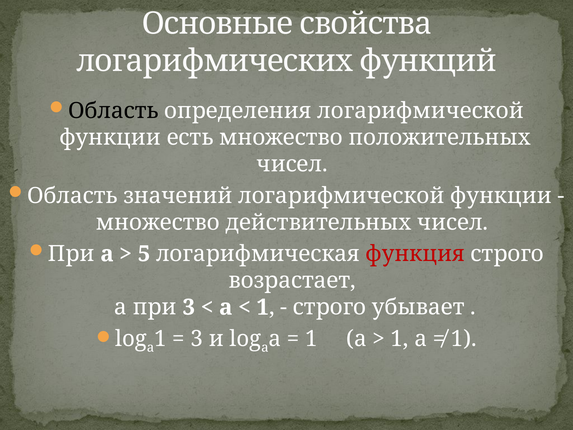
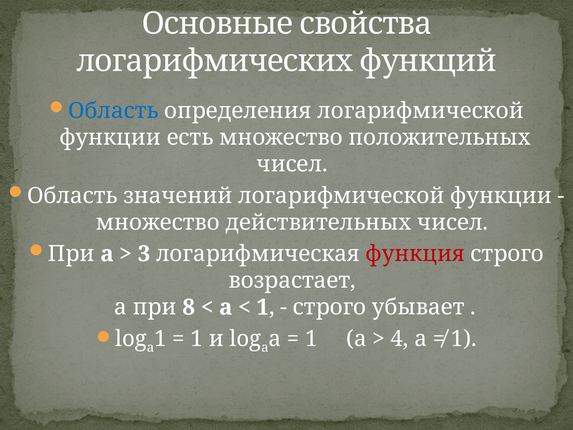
Область colour: black -> blue (113, 111)
5: 5 -> 3 (144, 254)
при 3: 3 -> 8 (189, 307)
3: 3 -> 1 (197, 339)
1: 1 -> 4 (400, 339)
